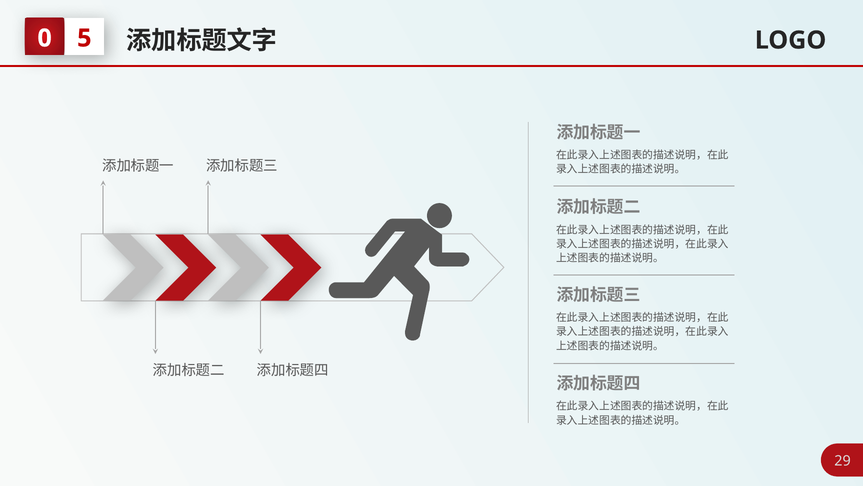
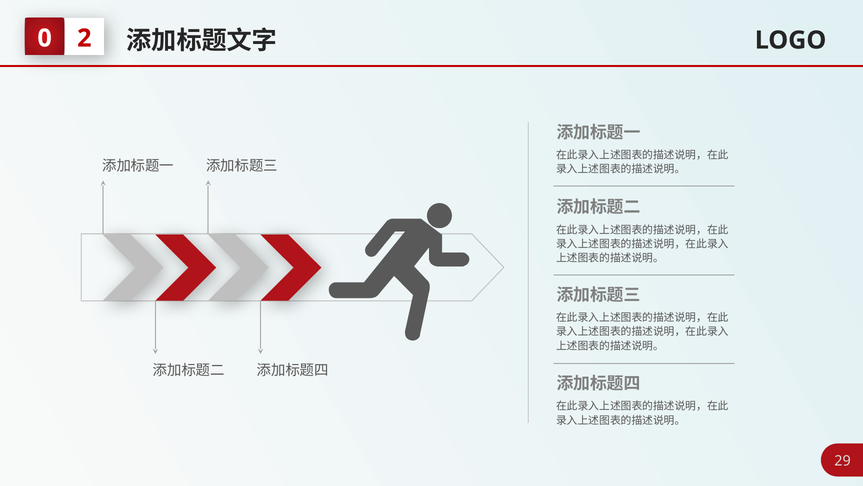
5: 5 -> 2 (84, 38)
